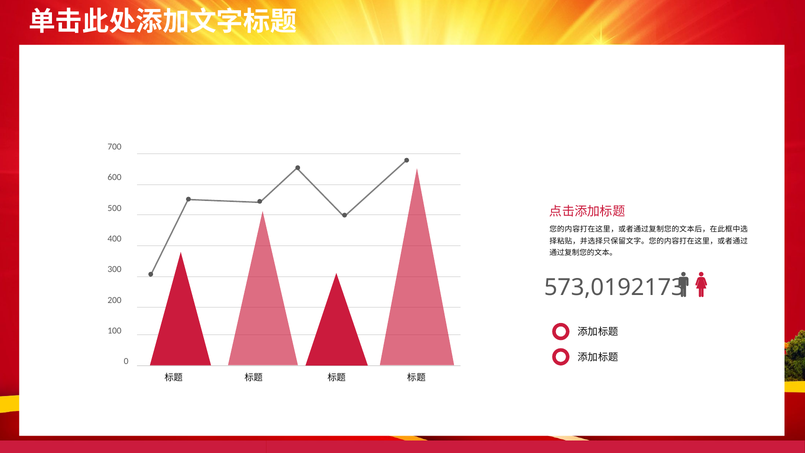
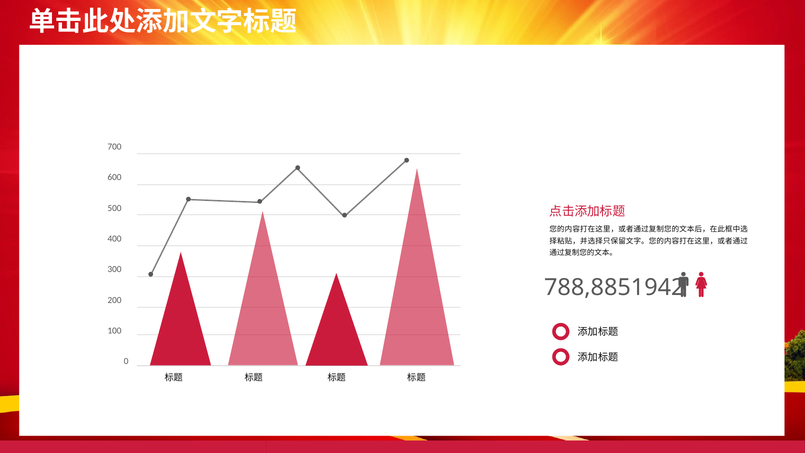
573,0192173: 573,0192173 -> 788,8851942 (614, 288)
